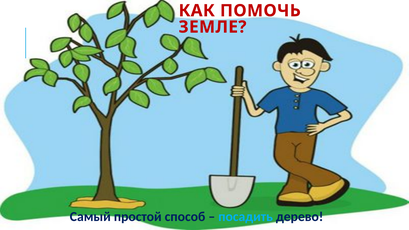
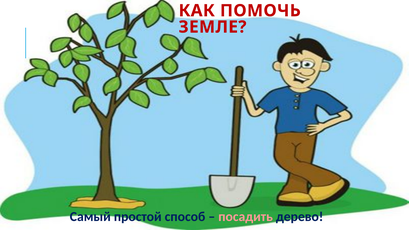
посадить colour: light blue -> pink (246, 217)
